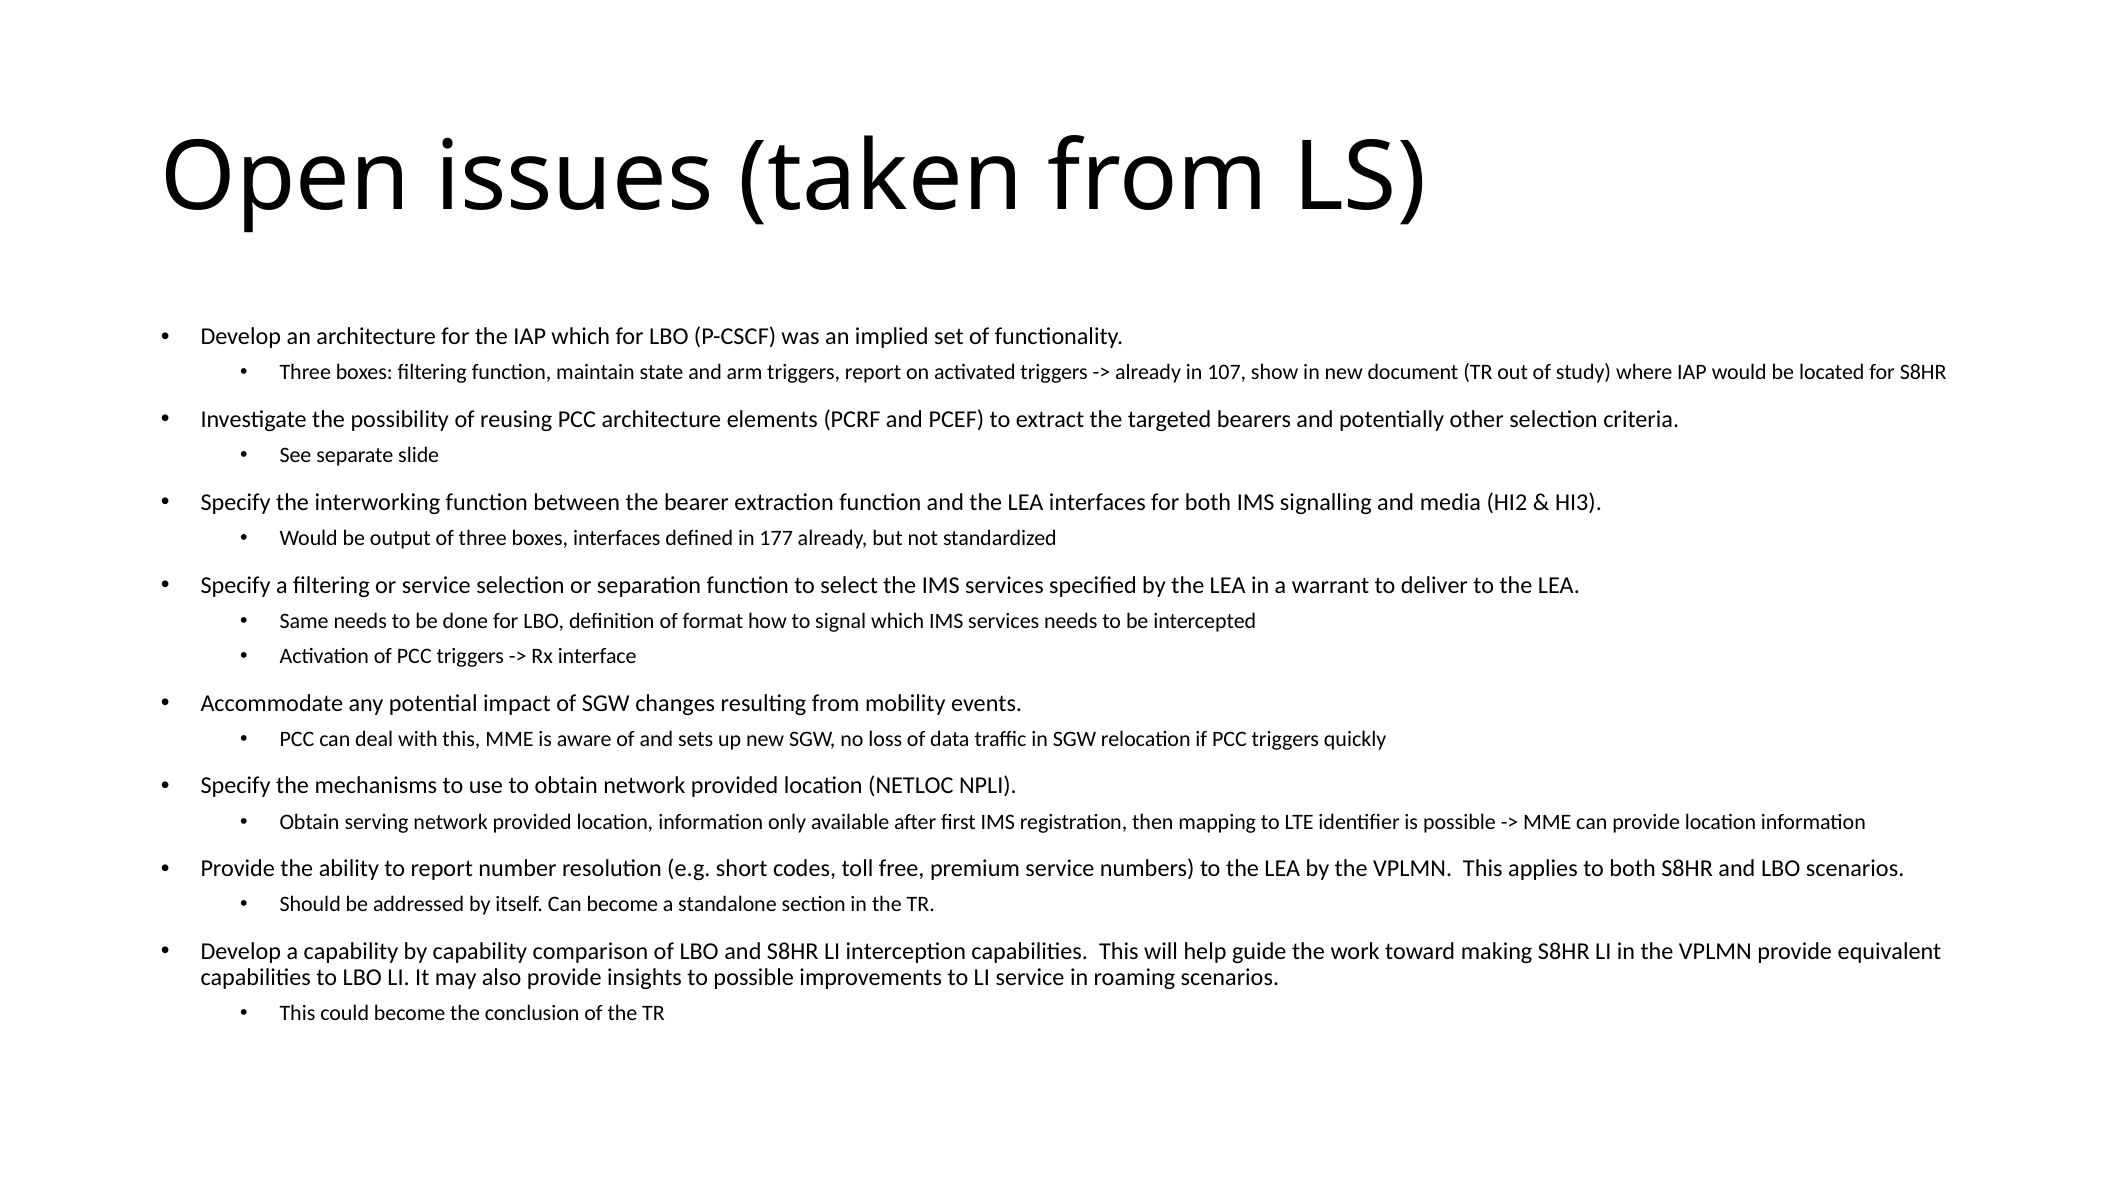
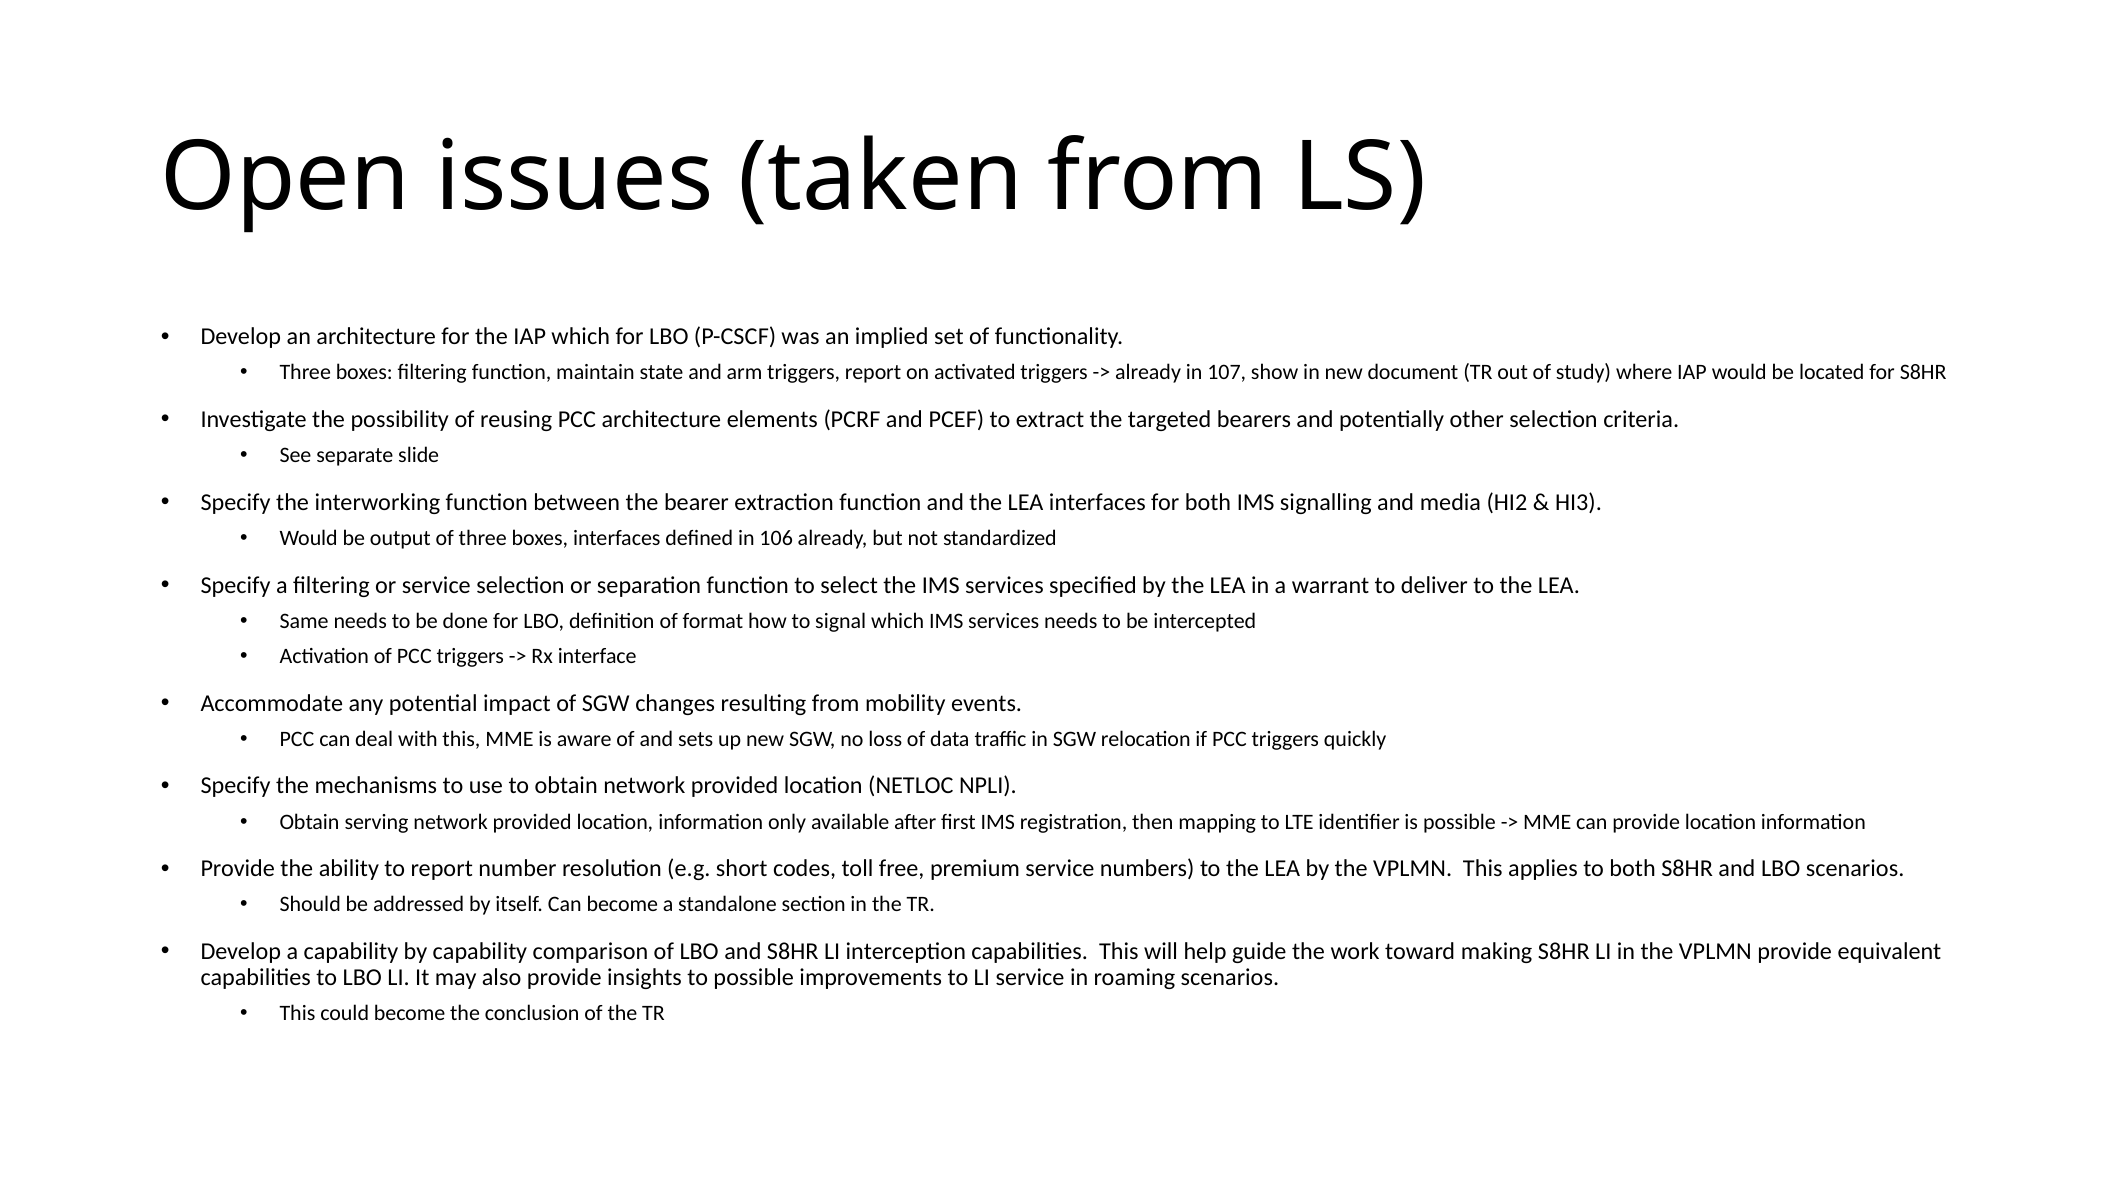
177: 177 -> 106 (776, 539)
